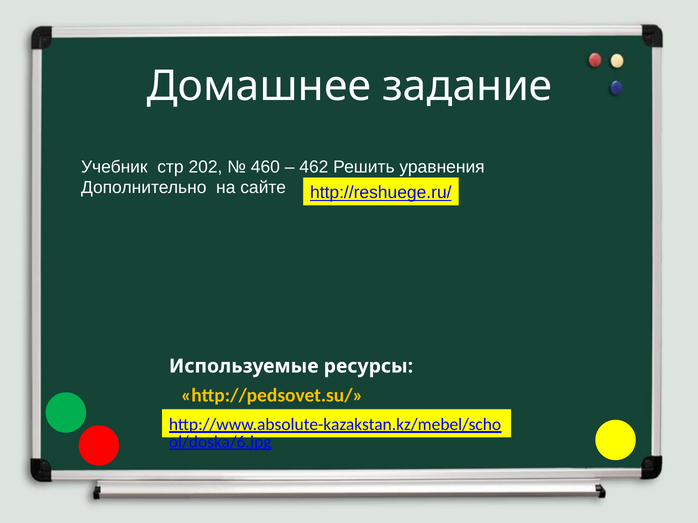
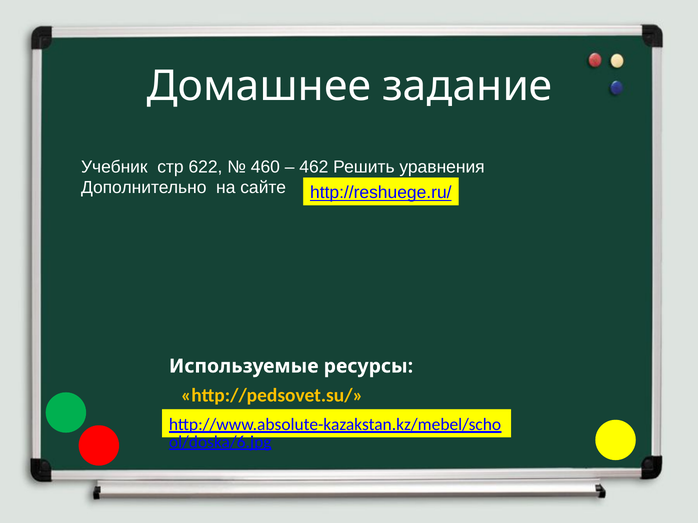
202: 202 -> 622 (205, 167)
